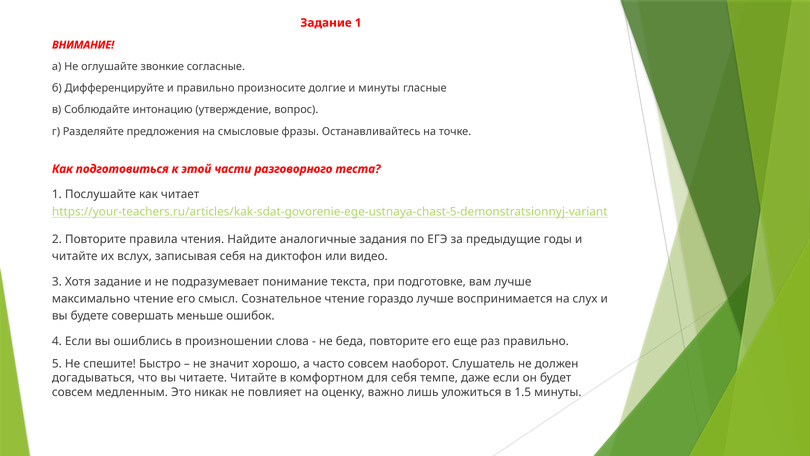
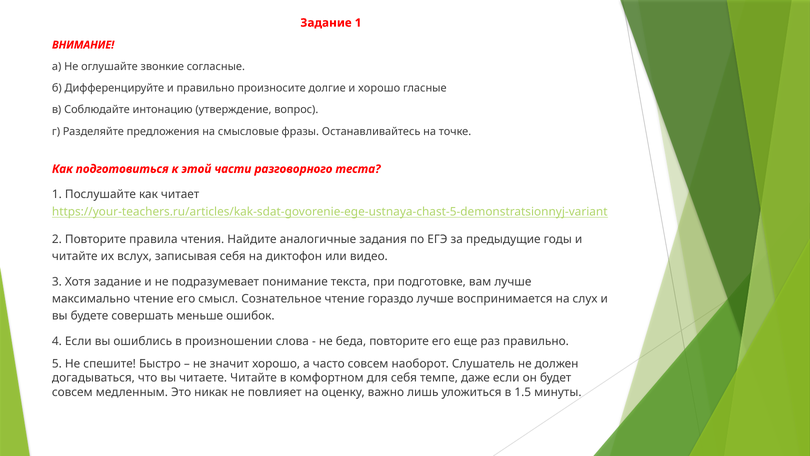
и минуты: минуты -> хорошо (379, 88)
